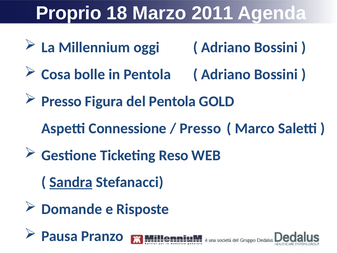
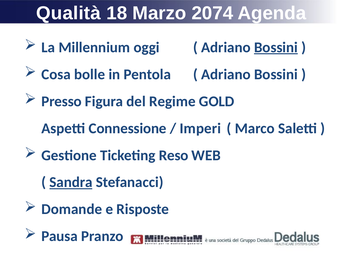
Proprio: Proprio -> Qualità (68, 13)
2011: 2011 -> 2074 (212, 13)
Bossini underline: none -> present (276, 47)
del Pentola: Pentola -> Regime (172, 101)
Presso: Presso -> Imperi (200, 128)
